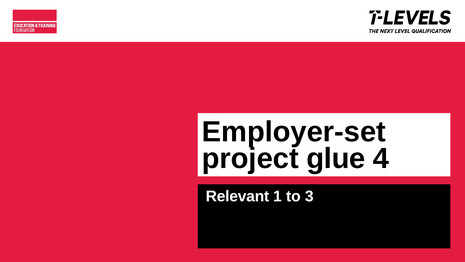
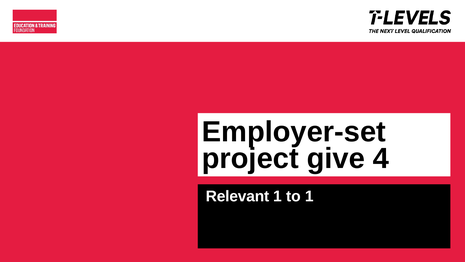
glue: glue -> give (336, 158)
to 3: 3 -> 1 (309, 196)
